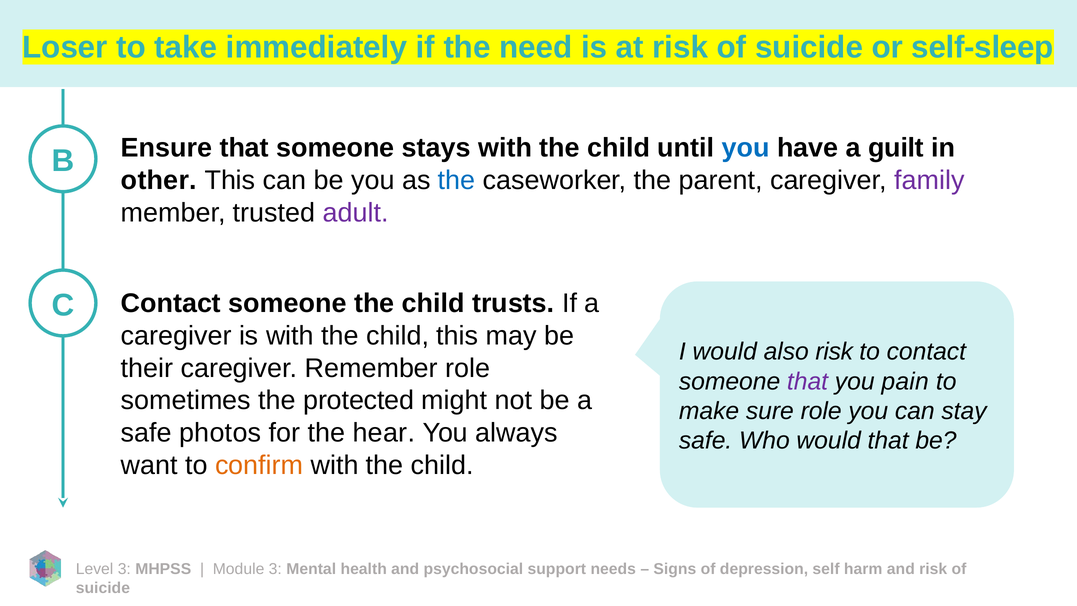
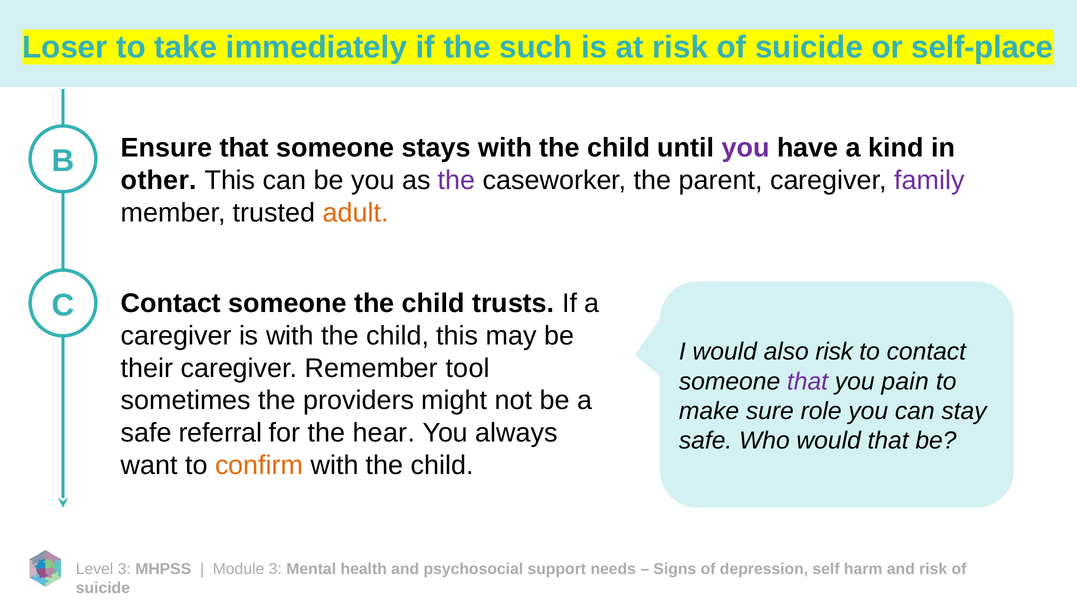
need: need -> such (536, 47)
self-sleep: self-sleep -> self-place (982, 47)
you colour: blue -> purple (746, 148)
guilt: guilt -> kind (896, 148)
the colour: blue -> purple (457, 180)
adult colour: purple -> orange (356, 213)
Remember role: role -> tool (468, 368)
protected: protected -> providers (359, 400)
photos: photos -> referral (220, 433)
